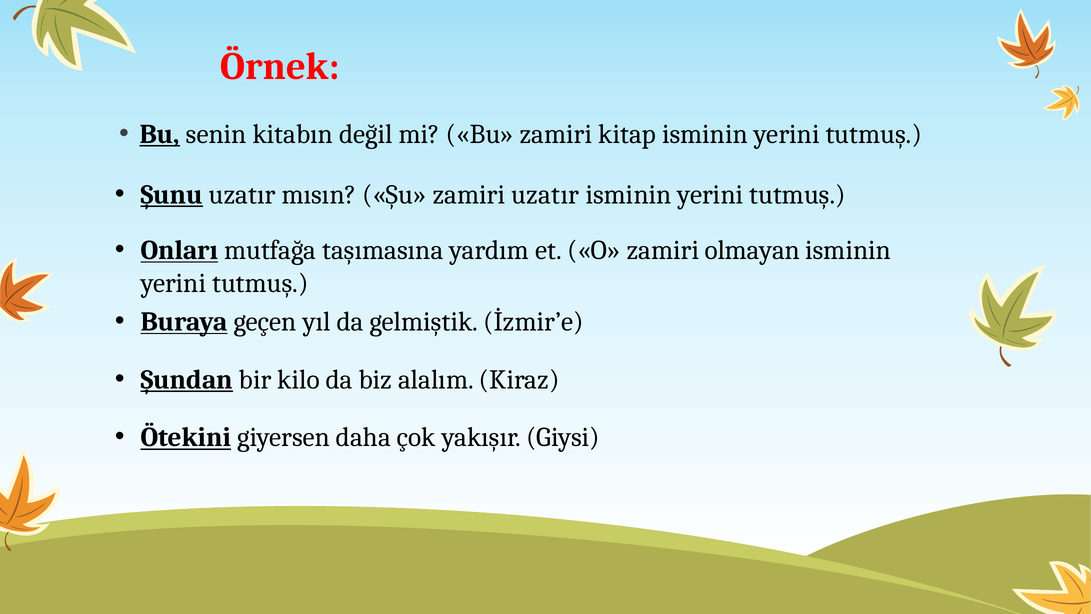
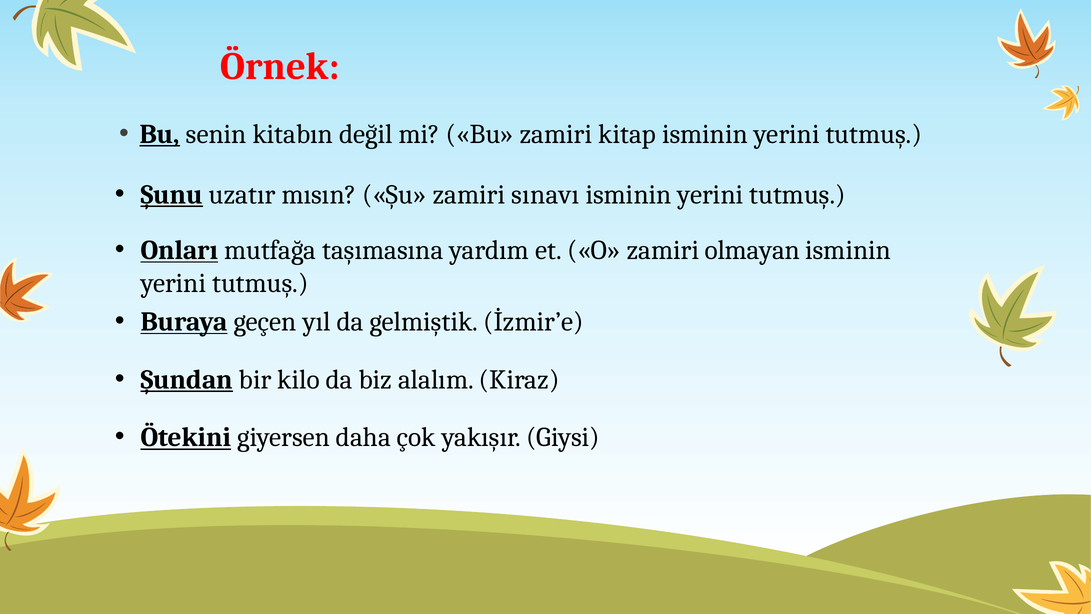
zamiri uzatır: uzatır -> sınavı (545, 195)
